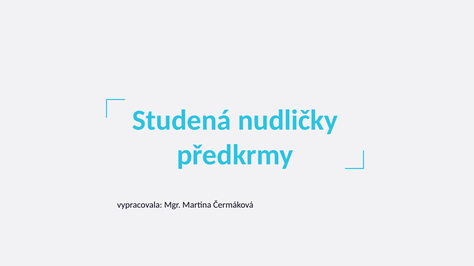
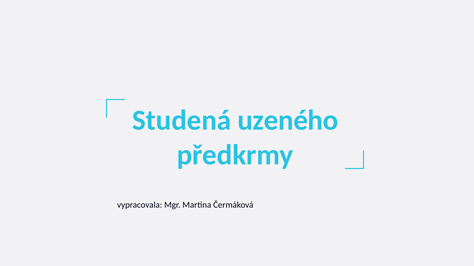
nudličky: nudličky -> uzeného (288, 120)
